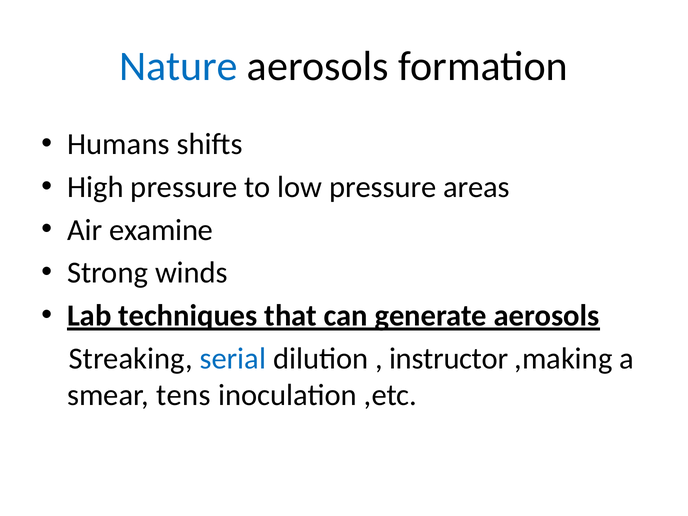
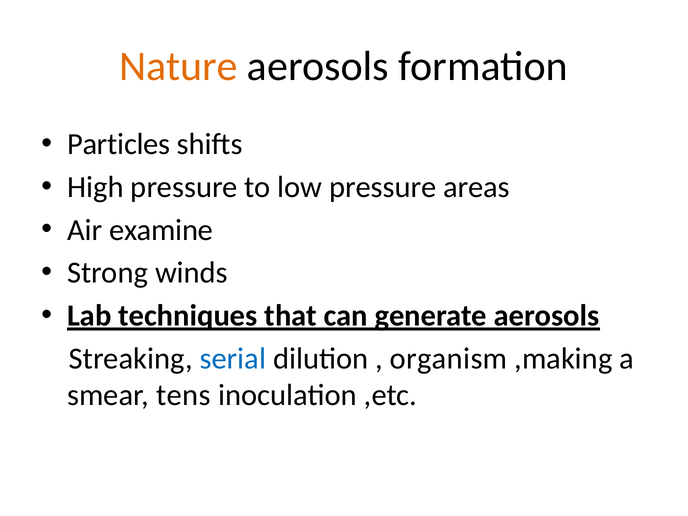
Nature colour: blue -> orange (179, 67)
Humans: Humans -> Particles (119, 144)
instructor: instructor -> organism (449, 358)
